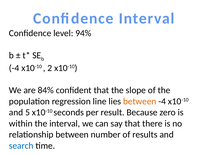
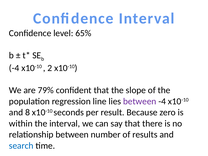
94%: 94% -> 65% (83, 33)
84%: 84% -> 79% (46, 90)
between colour: orange -> purple (140, 101)
5: 5 -> 8 (28, 112)
